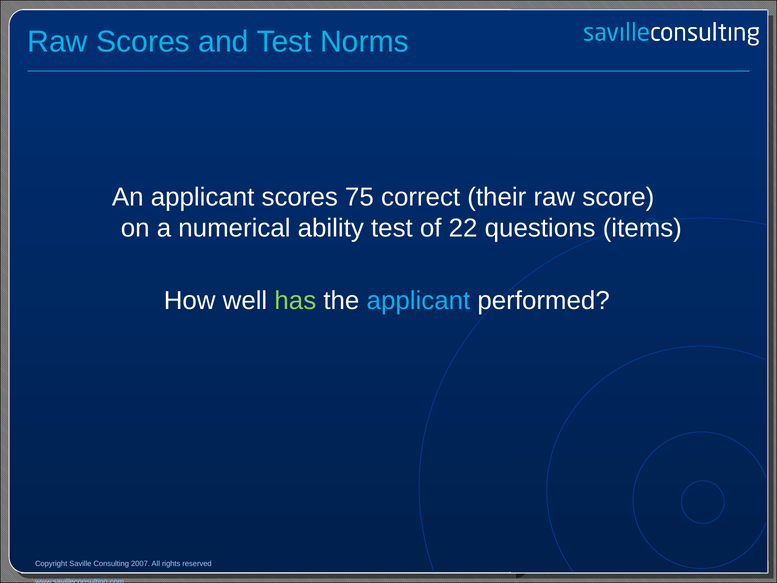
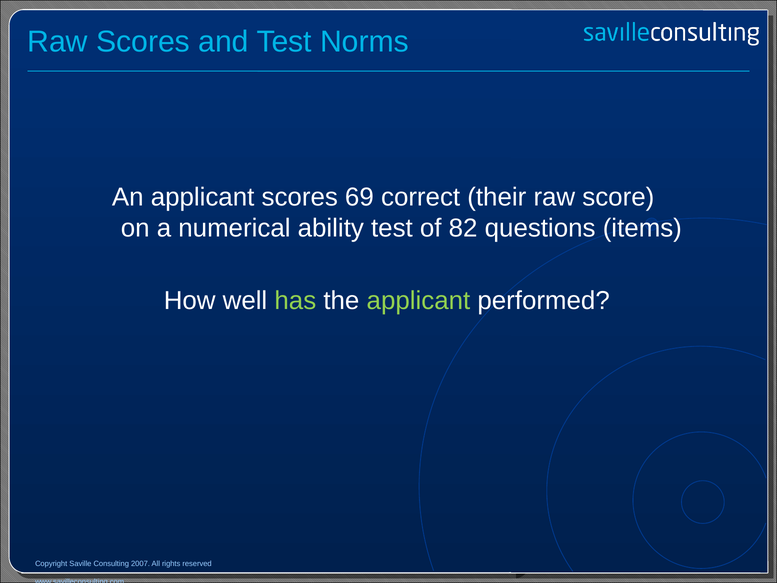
75: 75 -> 69 (359, 197)
22: 22 -> 82 (463, 228)
applicant colour: light blue -> light green (418, 301)
